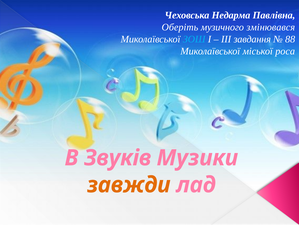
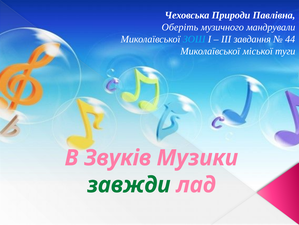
Недарма: Недарма -> Природи (231, 15)
змінювався: змінювався -> мандрували (271, 27)
88: 88 -> 44 (290, 39)
роса: роса -> туги (285, 51)
завжди colour: orange -> green (129, 184)
